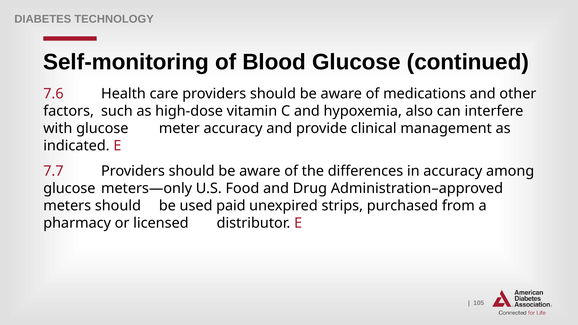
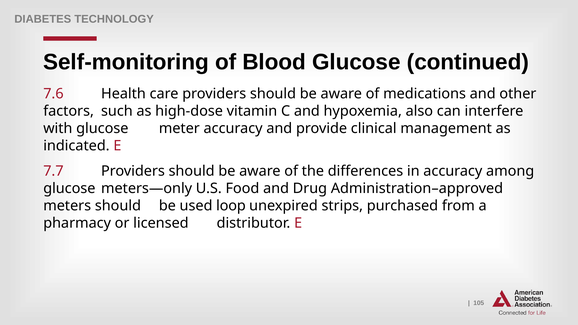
paid: paid -> loop (231, 206)
